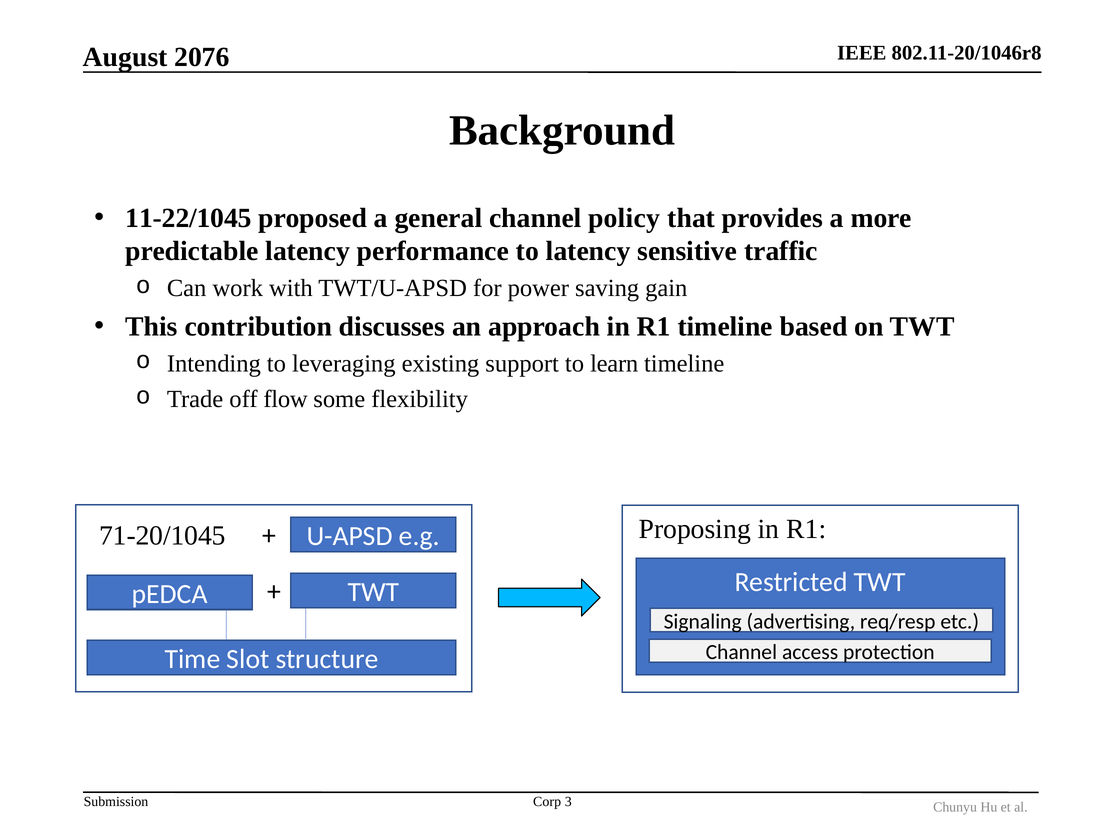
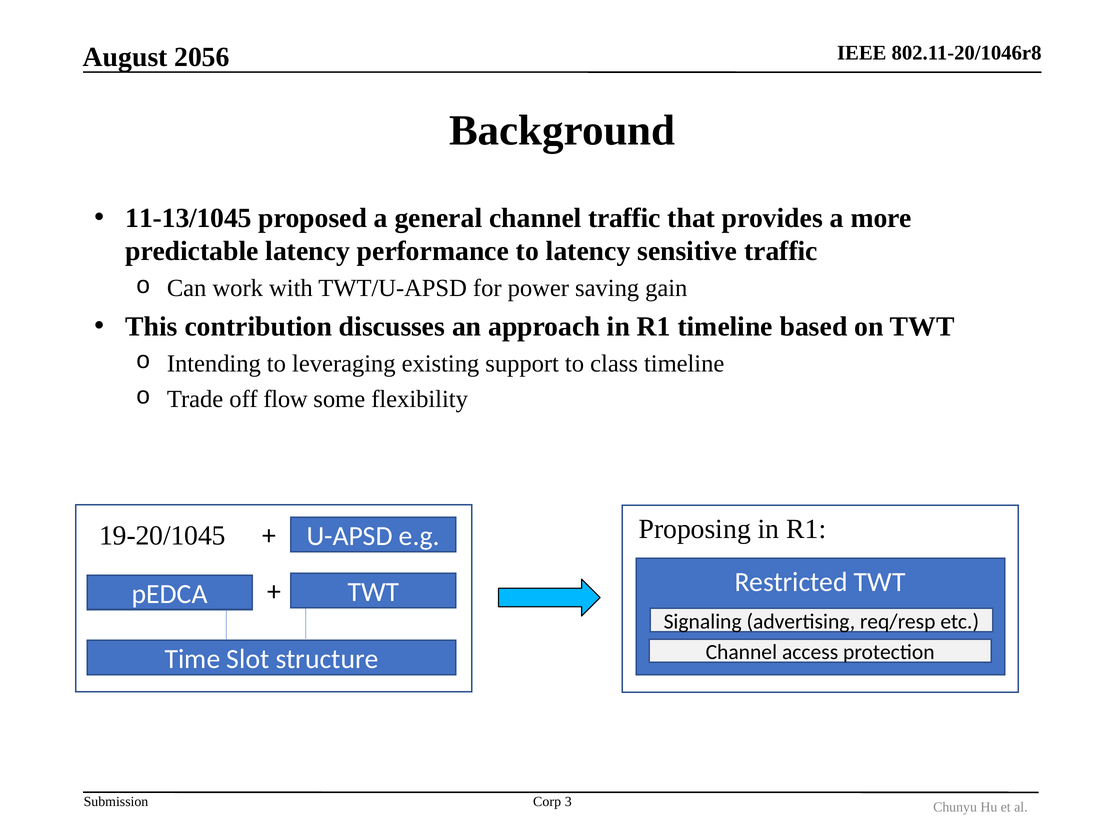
2076: 2076 -> 2056 (202, 57)
11-22/1045: 11-22/1045 -> 11-13/1045 (188, 218)
channel policy: policy -> traffic (624, 218)
learn: learn -> class (614, 364)
71-20/1045: 71-20/1045 -> 19-20/1045 (162, 536)
